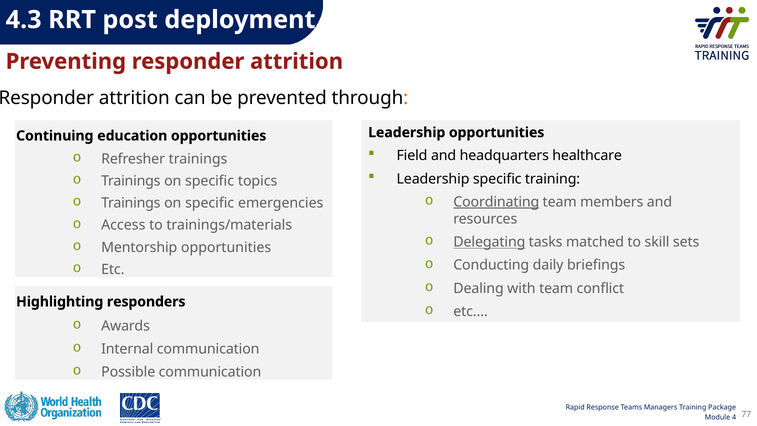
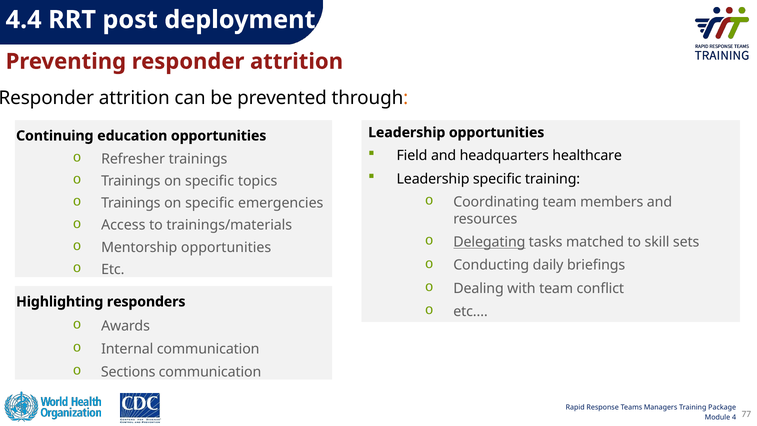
4.3: 4.3 -> 4.4 (24, 20)
Coordinating underline: present -> none (496, 202)
Possible: Possible -> Sections (128, 372)
